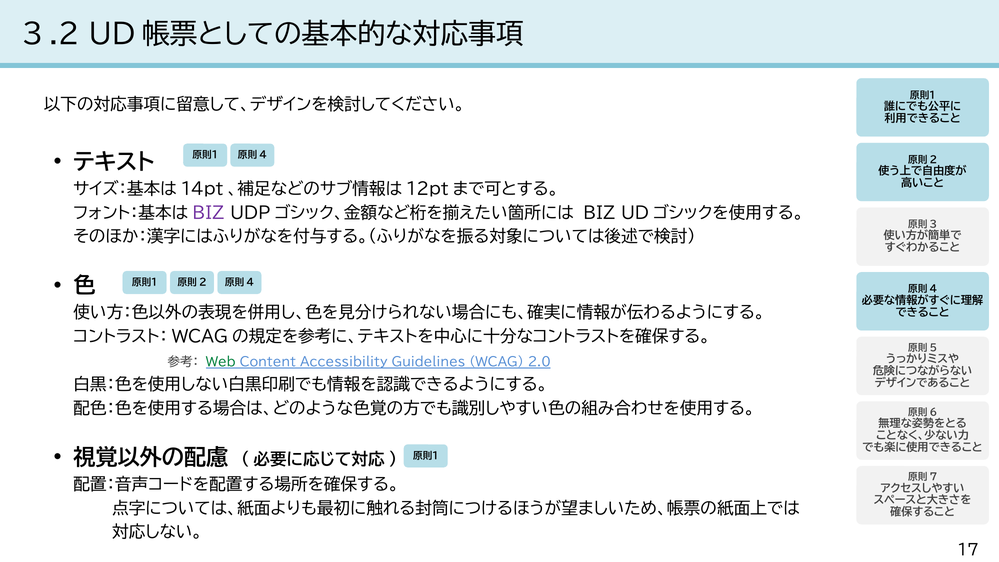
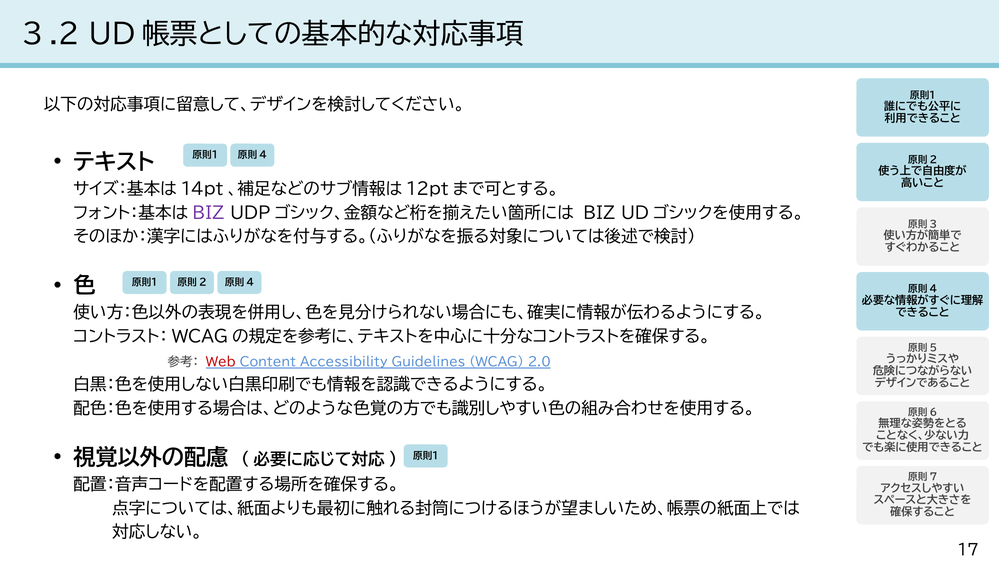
Web colour: green -> red (221, 362)
